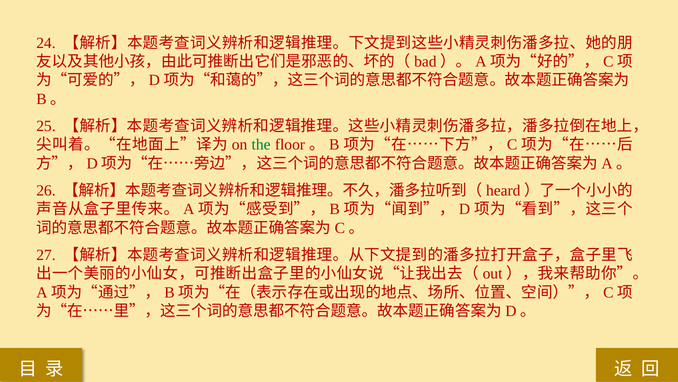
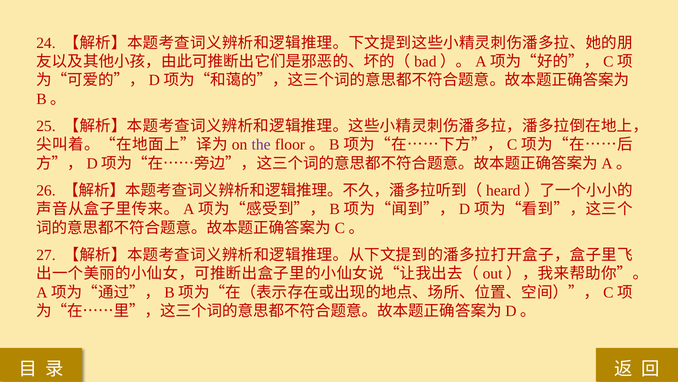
the colour: green -> purple (261, 145)
